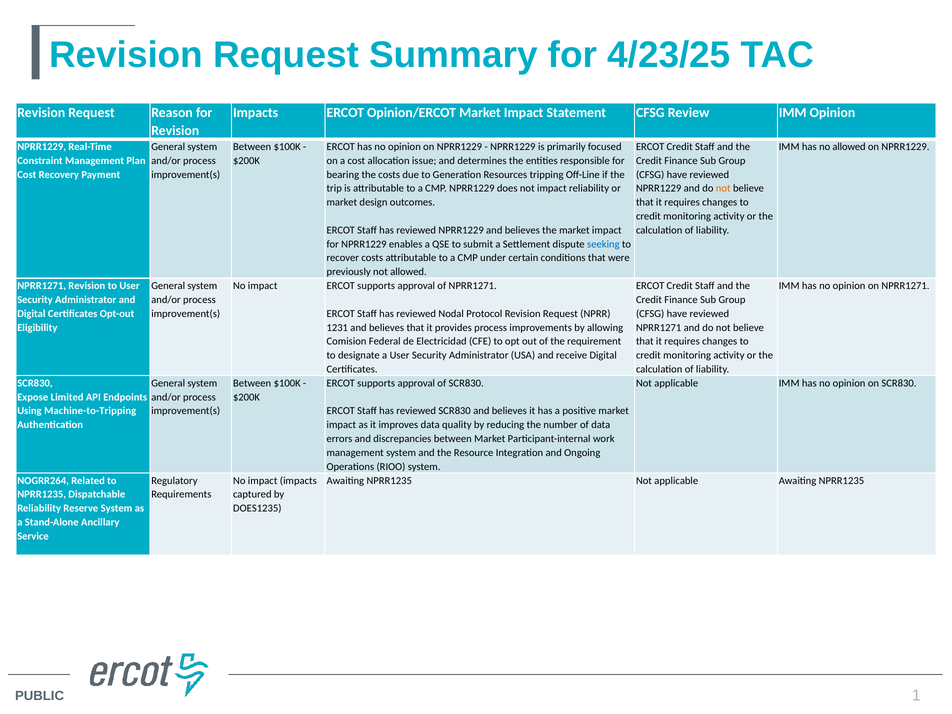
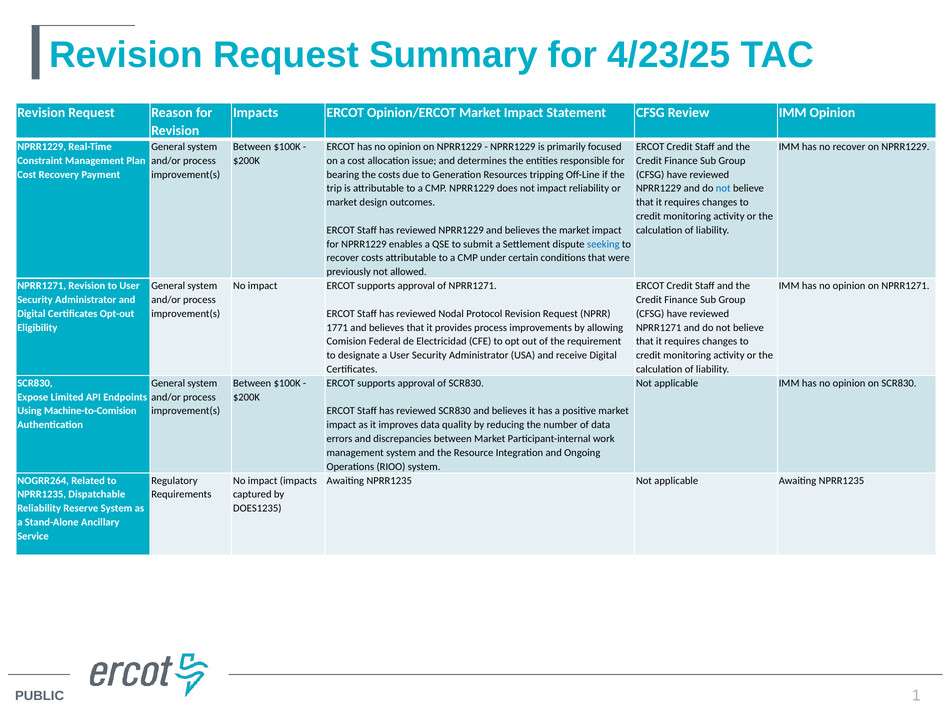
no allowed: allowed -> recover (849, 147)
not colour: orange -> blue (723, 188)
1231: 1231 -> 1771 (337, 328)
Machine-to-Tripping: Machine-to-Tripping -> Machine-to-Comision (90, 411)
